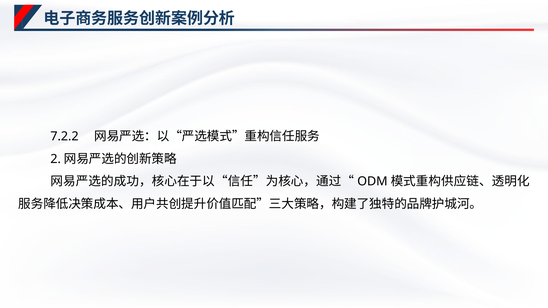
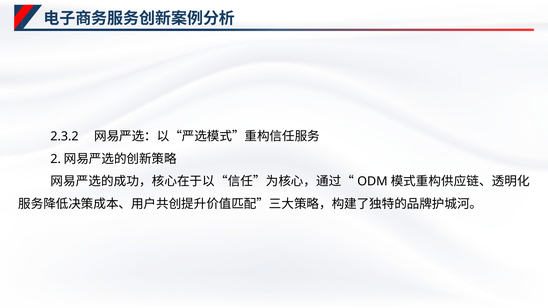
7.2.2: 7.2.2 -> 2.3.2 (65, 136)
